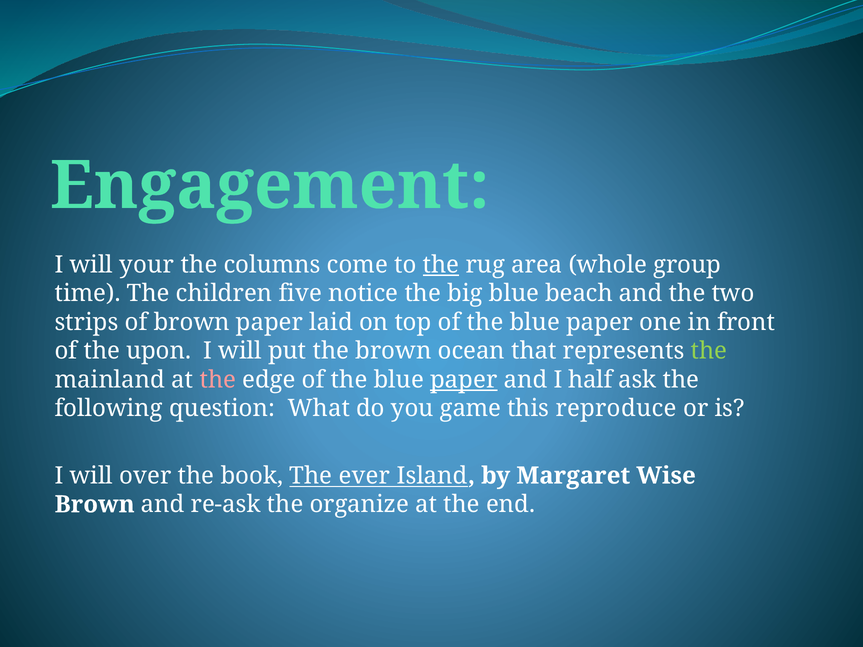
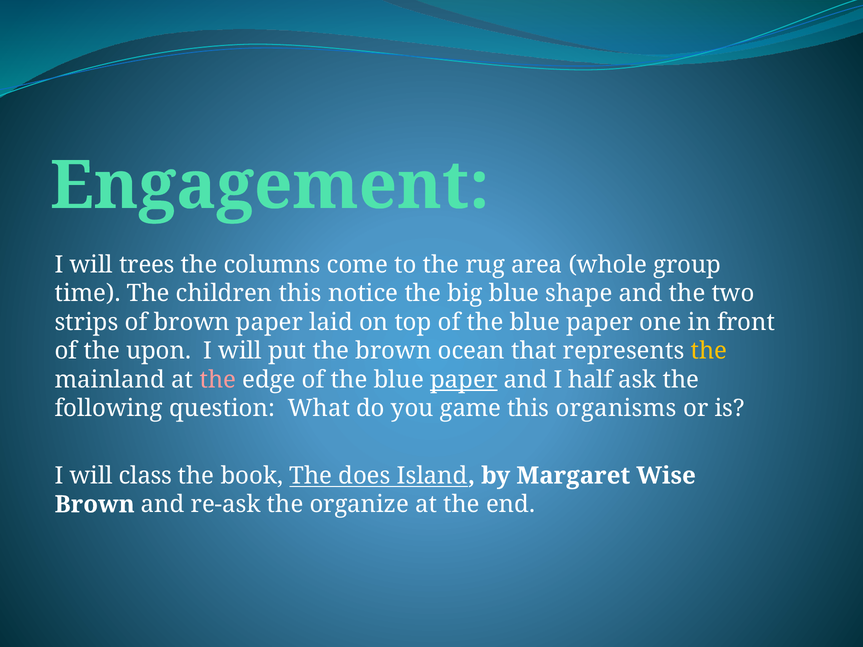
your: your -> trees (147, 265)
the underline: present -> none (441, 265)
children five: five -> this (300, 294)
beach: beach -> shape (579, 294)
the colour: light green -> yellow (709, 351)
reproduce: reproduce -> organisms (616, 409)
over: over -> class (146, 476)
ever: ever -> does (365, 476)
